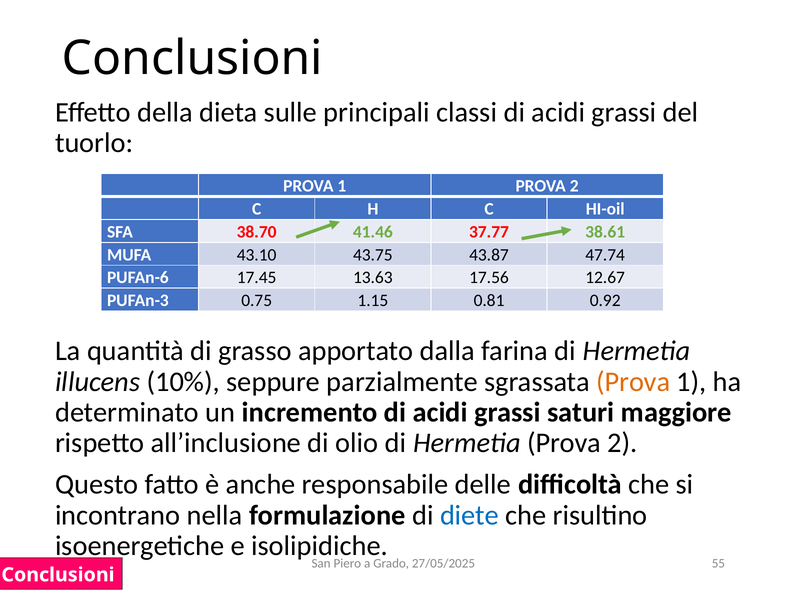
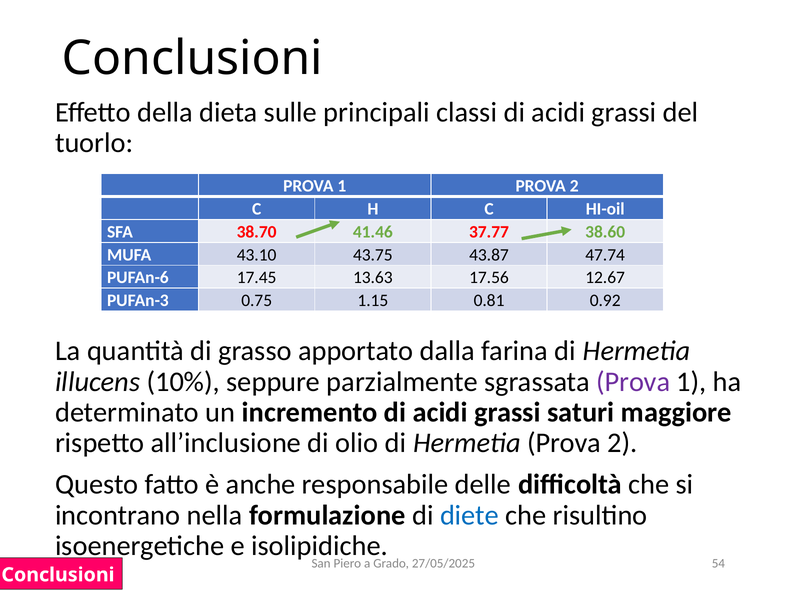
38.61: 38.61 -> 38.60 (605, 232)
Prova colour: orange -> purple (633, 382)
55: 55 -> 54 (718, 564)
